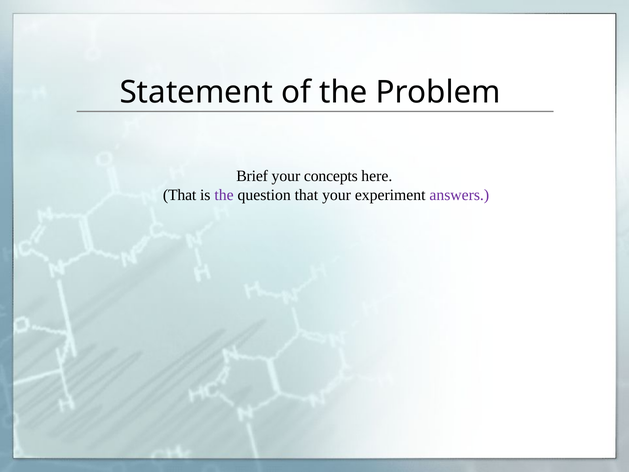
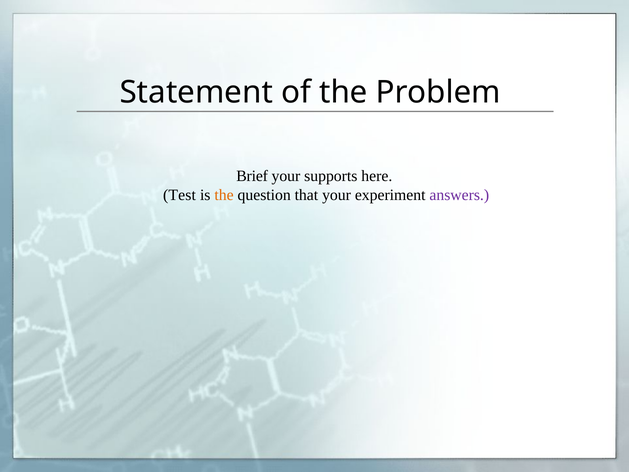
concepts: concepts -> supports (331, 176)
That: That -> Test (180, 195)
the colour: purple -> orange (224, 195)
